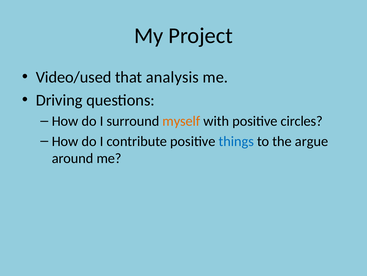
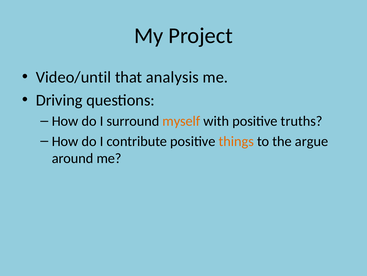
Video/used: Video/used -> Video/until (74, 77)
circles: circles -> truths (302, 121)
things colour: blue -> orange (236, 141)
